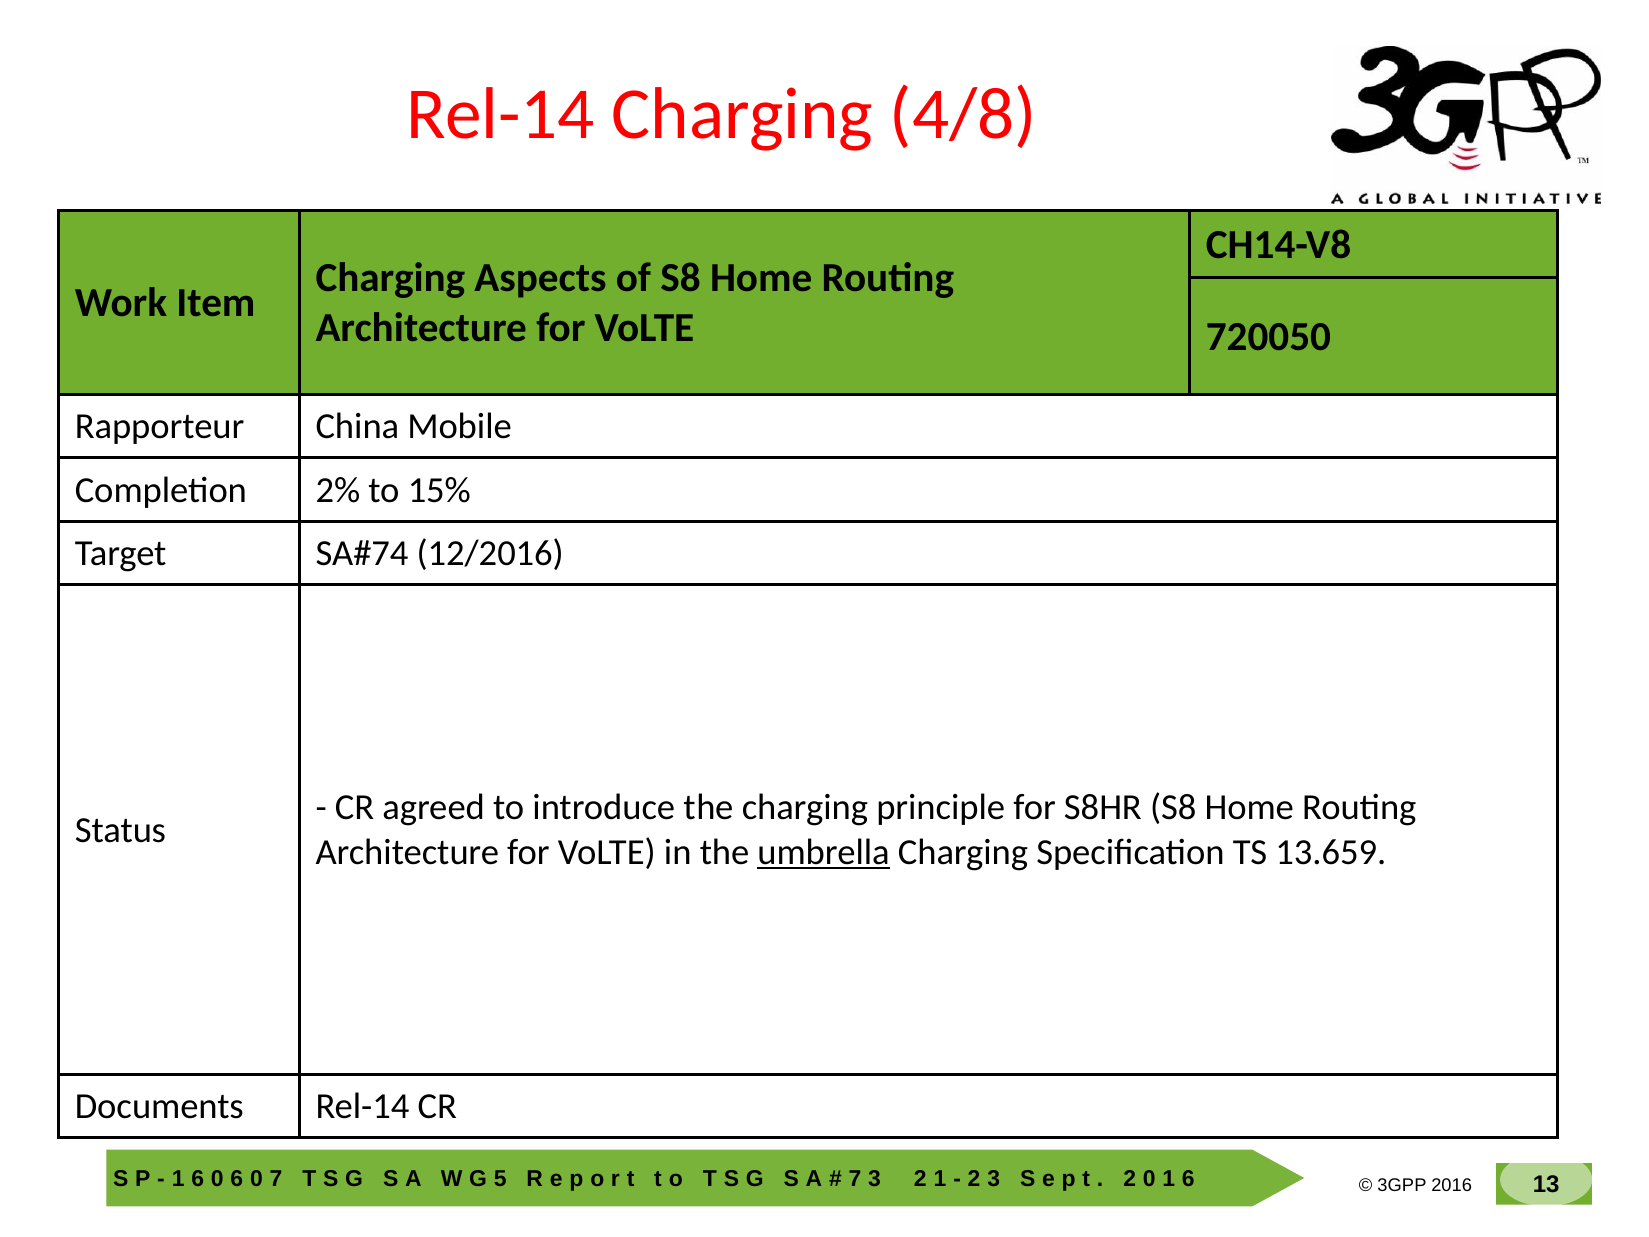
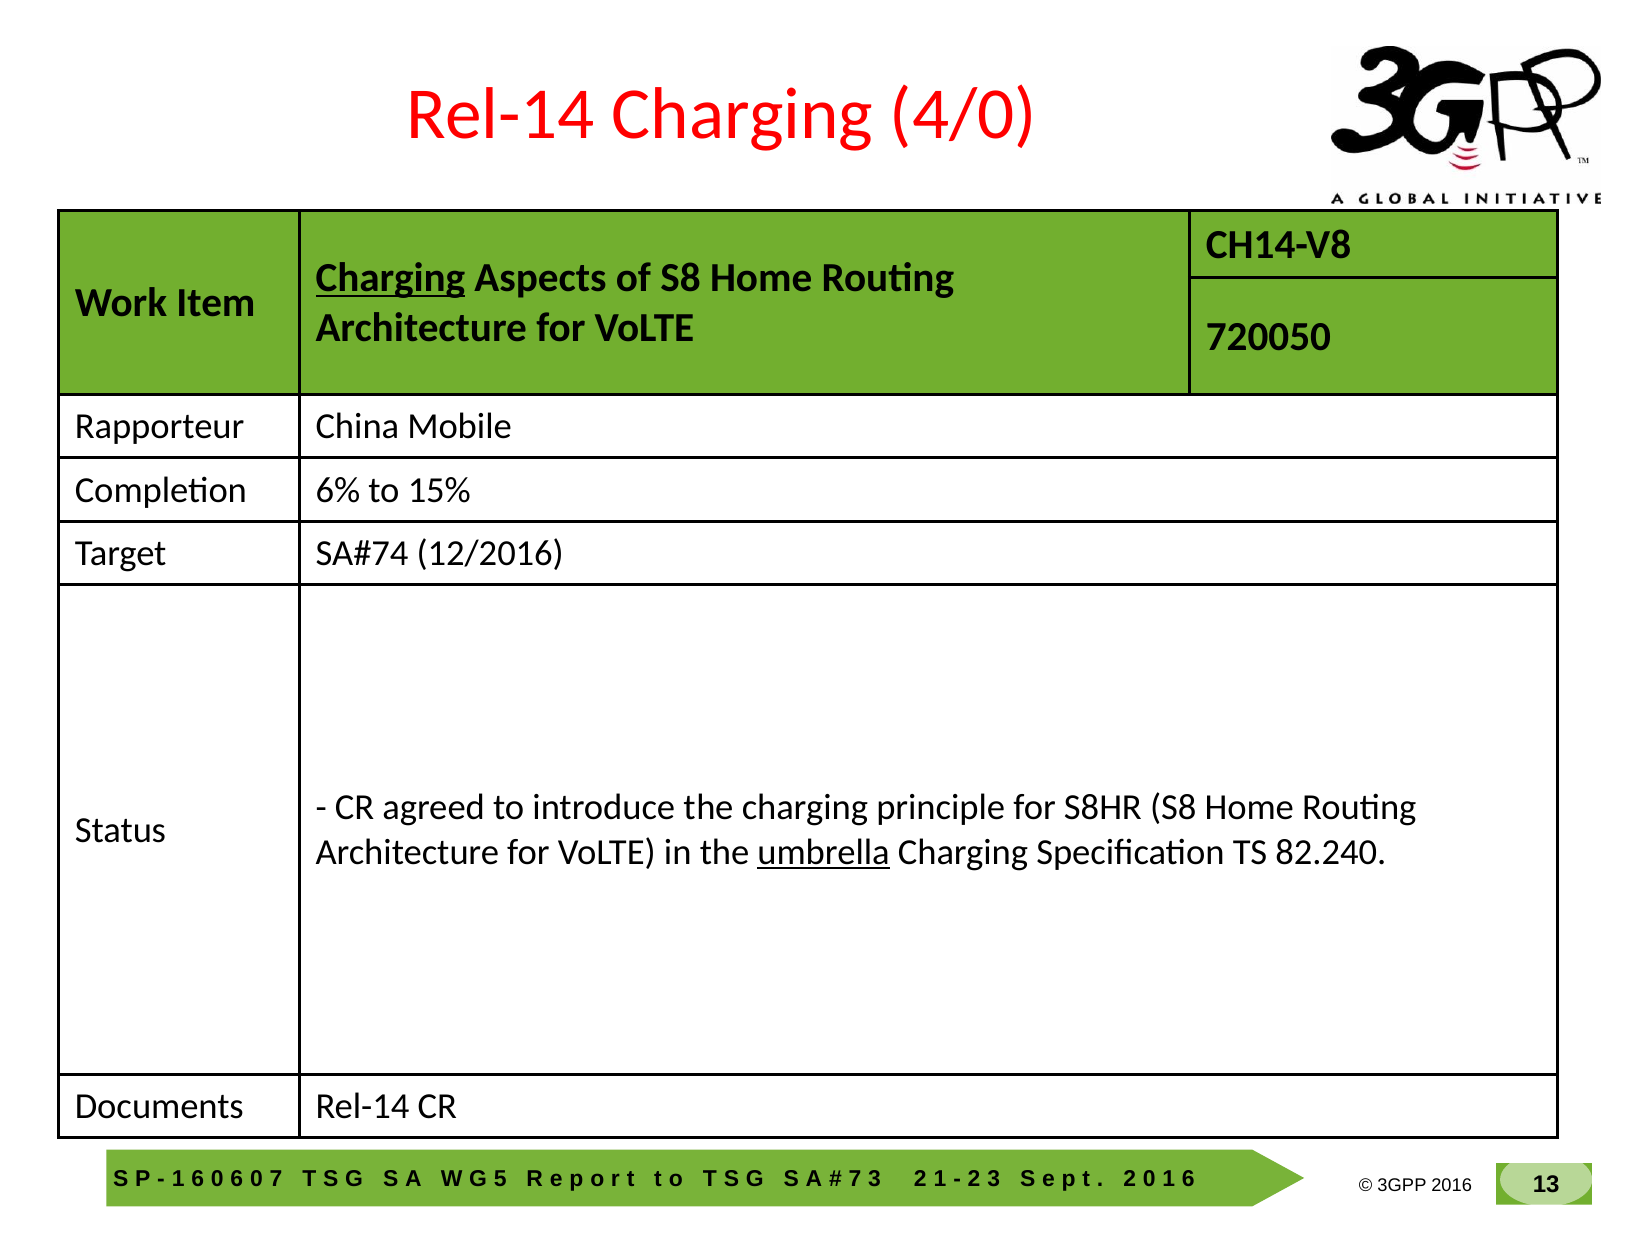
4/8: 4/8 -> 4/0 (963, 114)
Charging underline: none -> present (390, 278)
2%: 2% -> 6% (338, 490)
13.659: 13.659 -> 82.240 (1331, 852)
